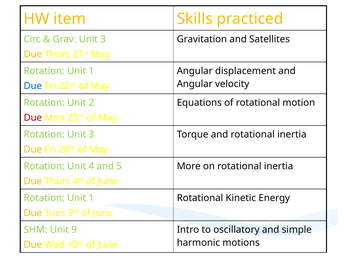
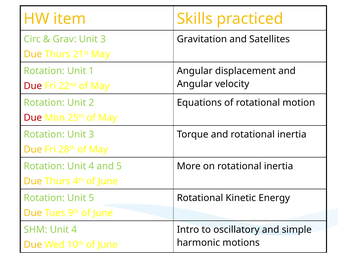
Due colour: blue -> red (33, 86)
1: 1 -> 5 (91, 197)
SHM Unit 9: 9 -> 4 (74, 229)
